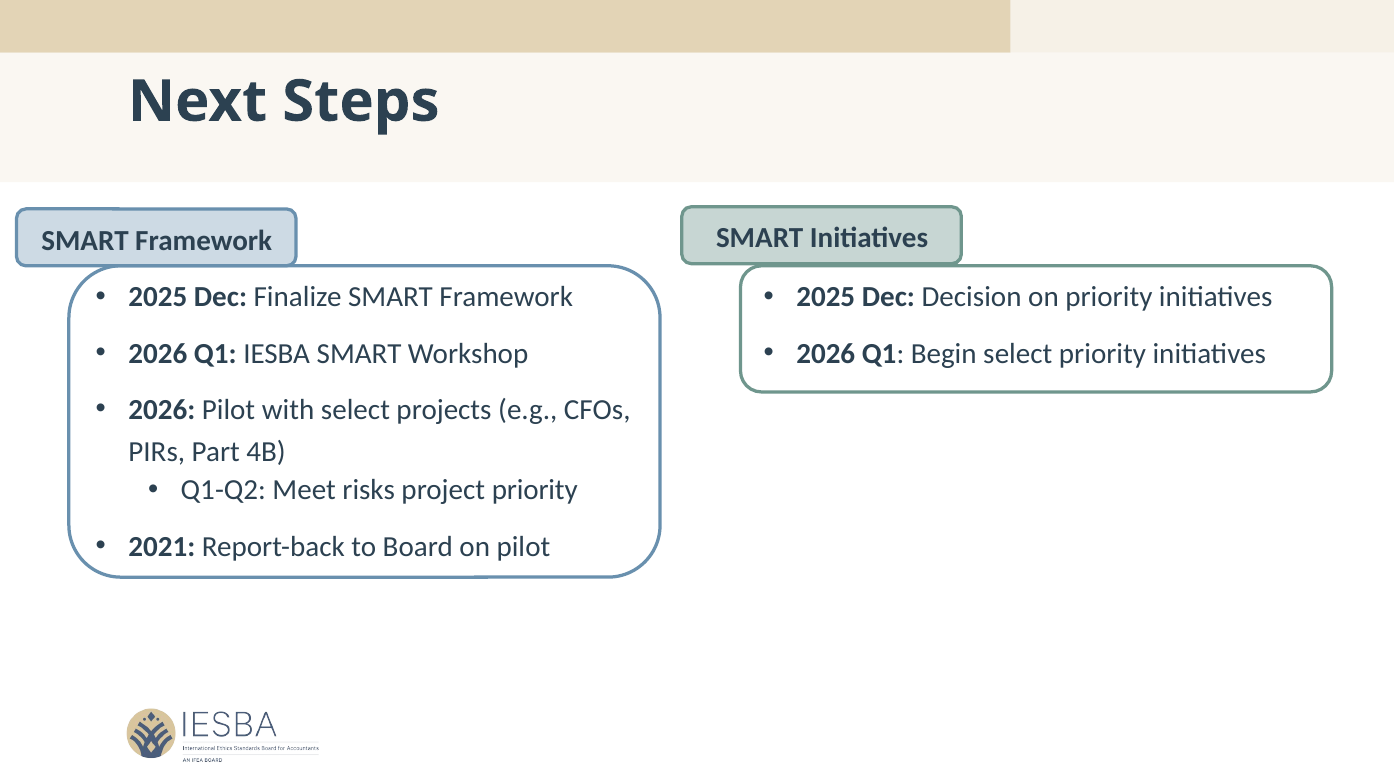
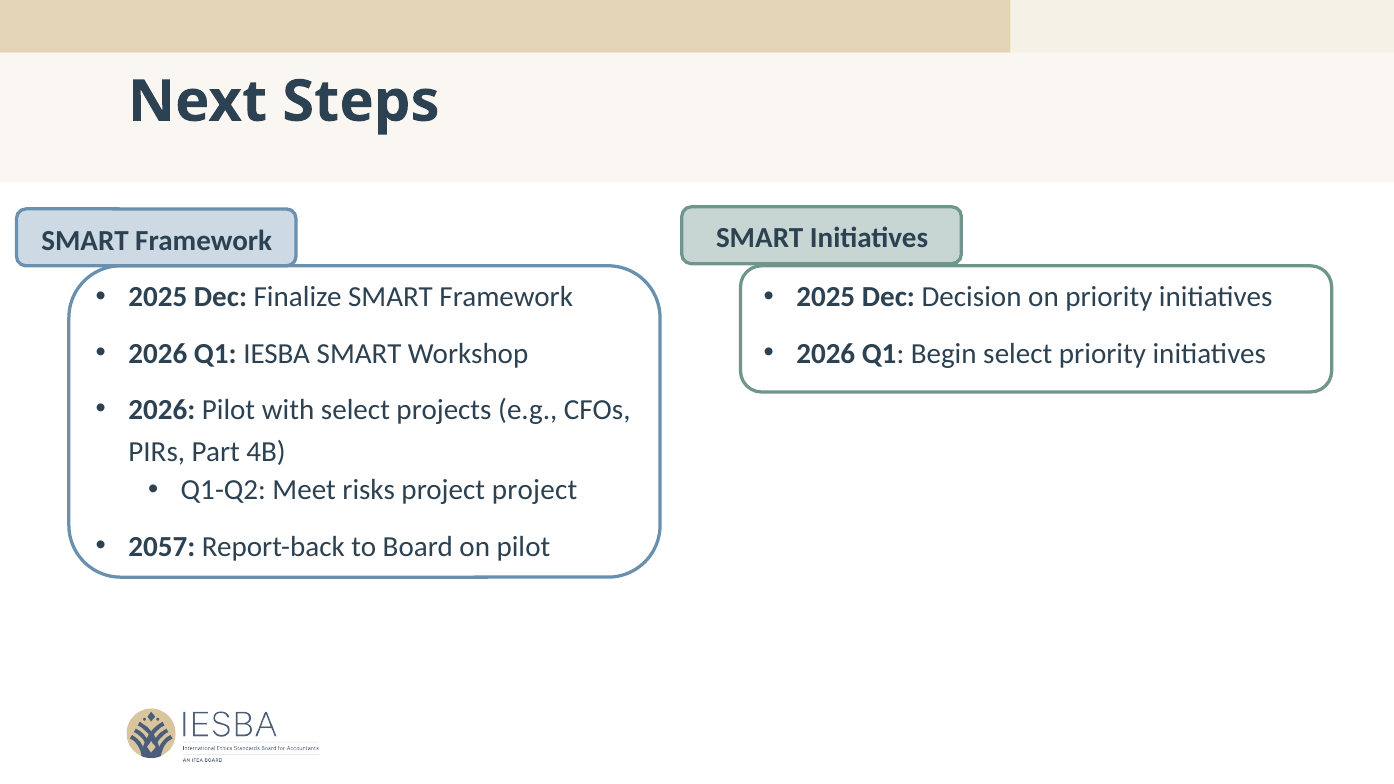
project priority: priority -> project (535, 490)
2021: 2021 -> 2057 (162, 547)
